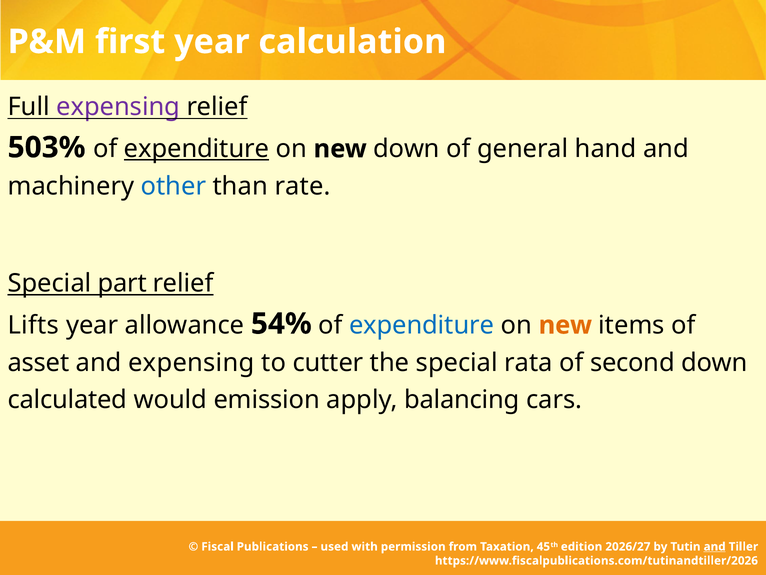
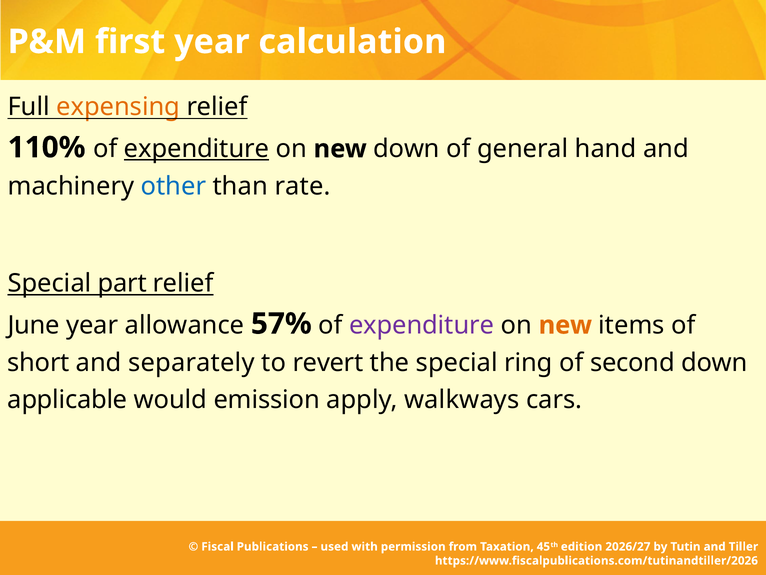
expensing colour: purple -> orange (118, 107)
503%: 503% -> 110% (47, 147)
Lifts: Lifts -> June (34, 325)
54%: 54% -> 57% (281, 324)
expenditure colour: blue -> purple (422, 325)
asset: asset -> short (39, 363)
and expensing: expensing -> separately (191, 363)
cutter: cutter -> revert (328, 363)
rata: rata -> ring (529, 363)
calculated: calculated -> applicable (67, 399)
balancing: balancing -> walkways (462, 399)
and underline: present -> none (715, 546)
